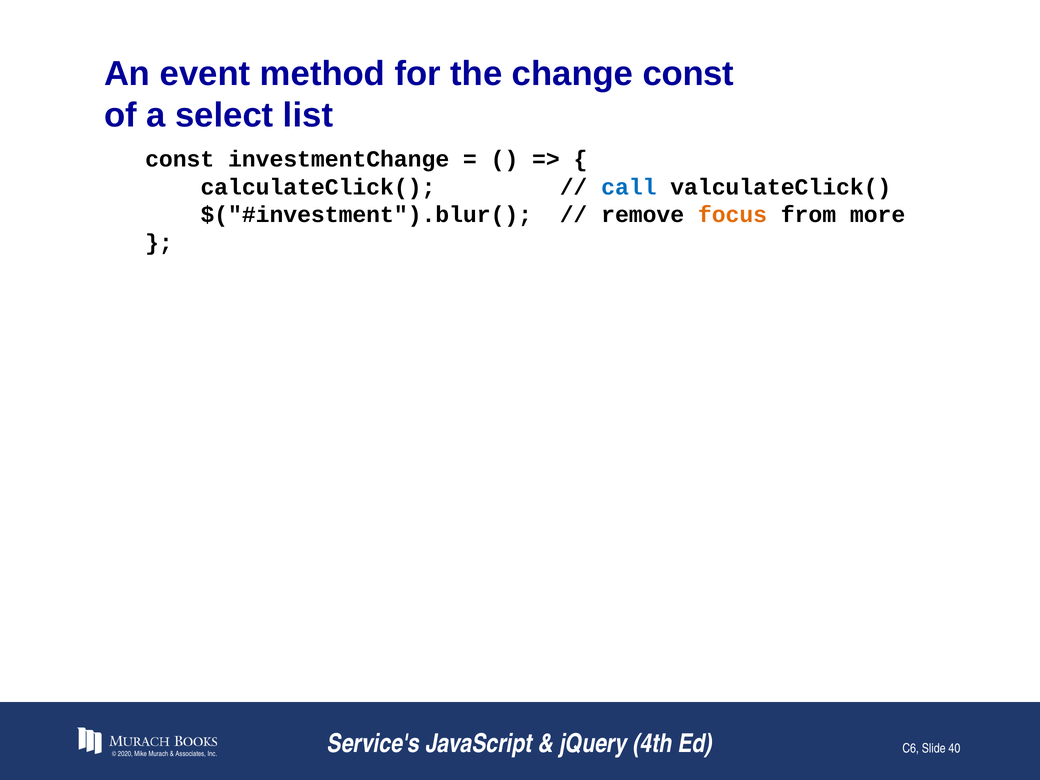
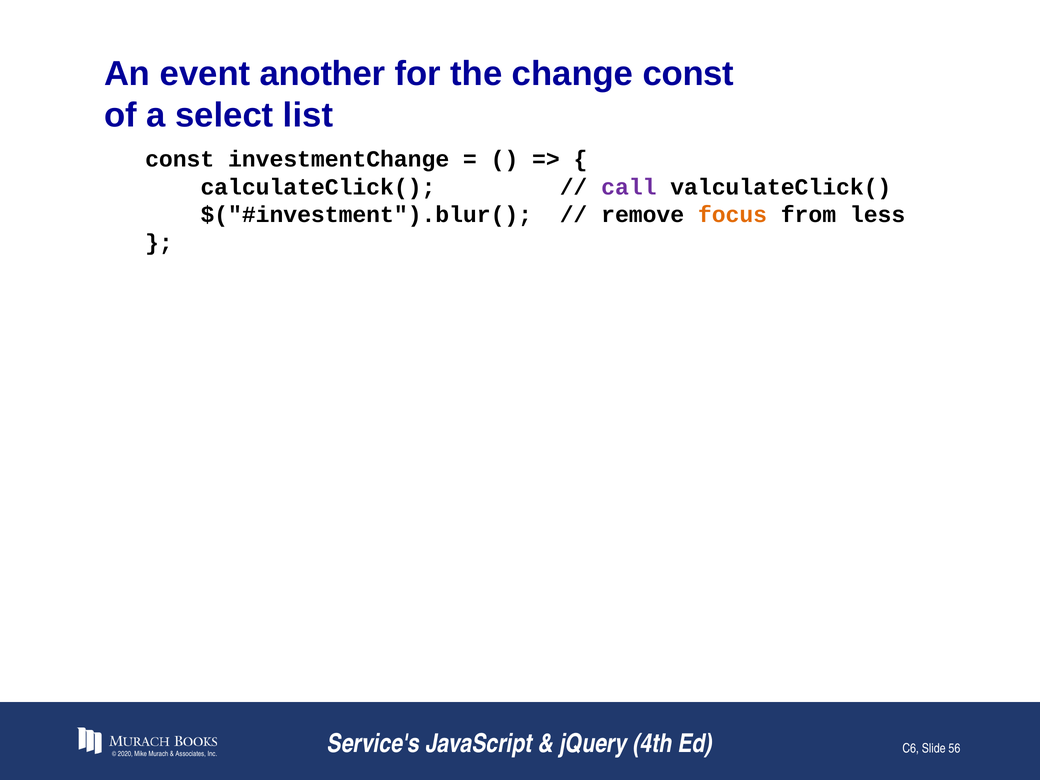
method: method -> another (323, 74)
call colour: blue -> purple (629, 187)
more: more -> less (878, 215)
40: 40 -> 56 (954, 748)
